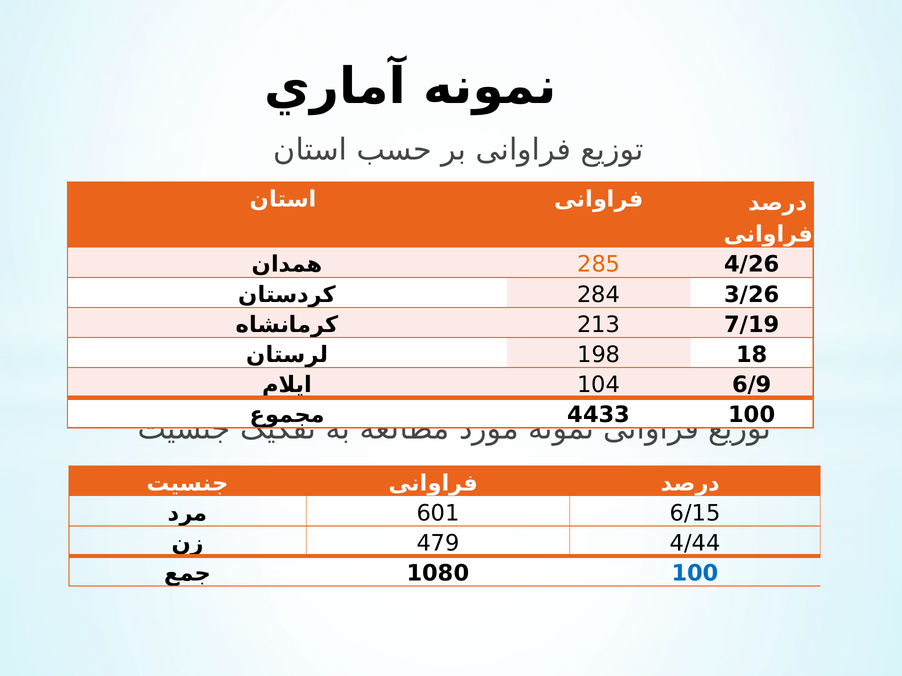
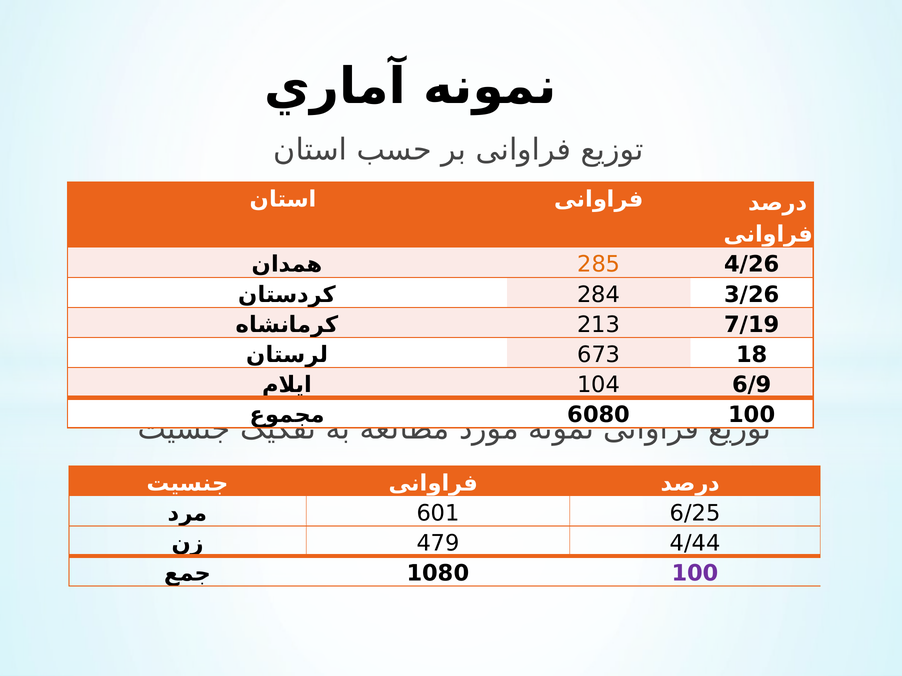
198: 198 -> 673 (599, 355)
4433: 4433 -> 6080 (599, 415)
6/15: 6/15 -> 6/25 (695, 514)
100 colour: blue -> purple (695, 574)
